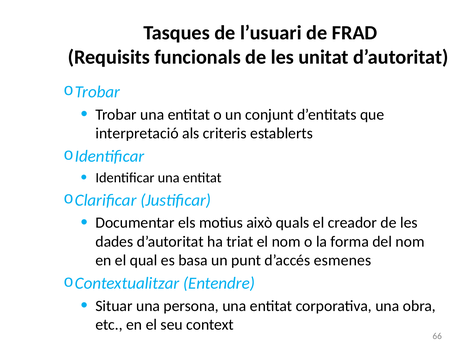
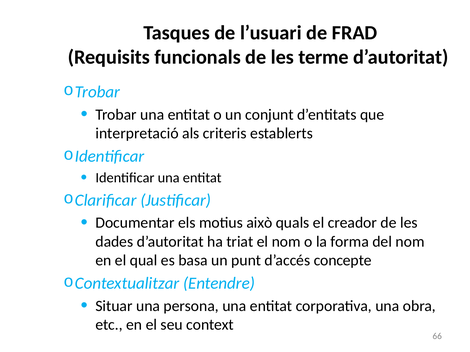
unitat: unitat -> terme (324, 57)
esmenes: esmenes -> concepte (343, 261)
